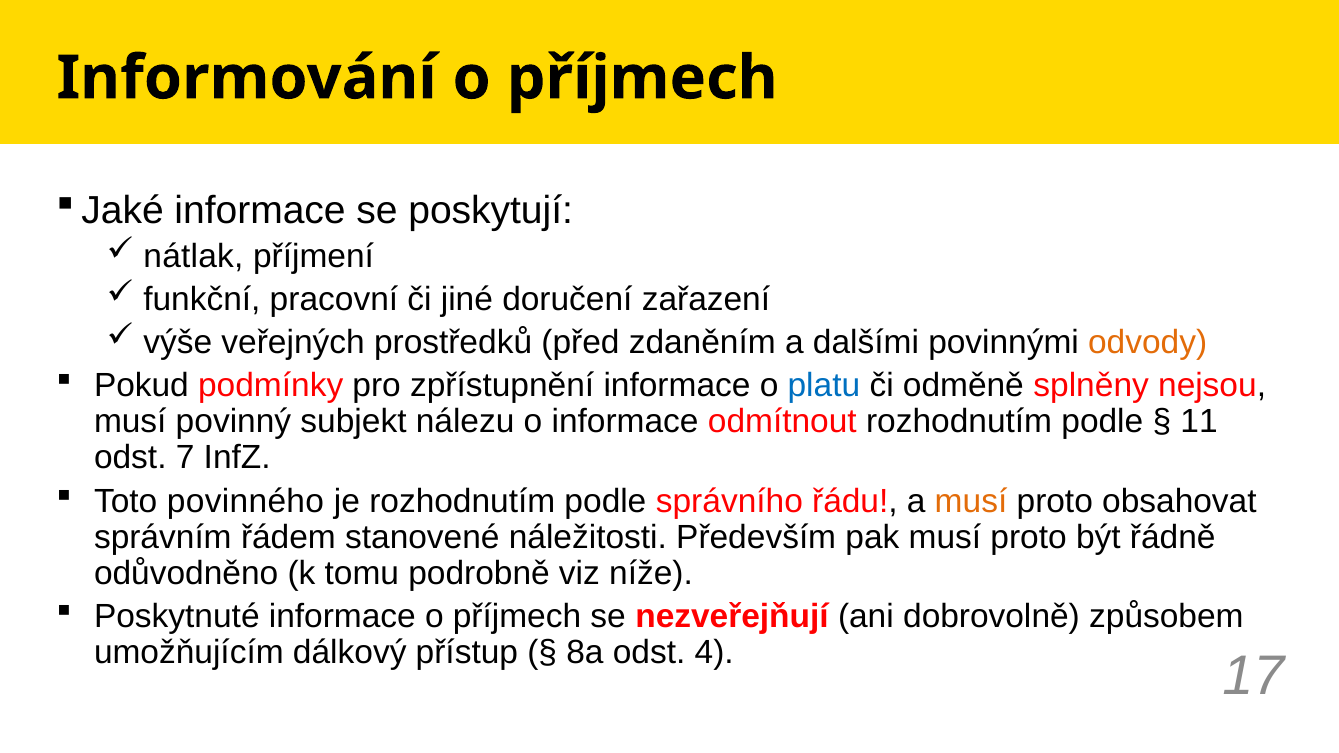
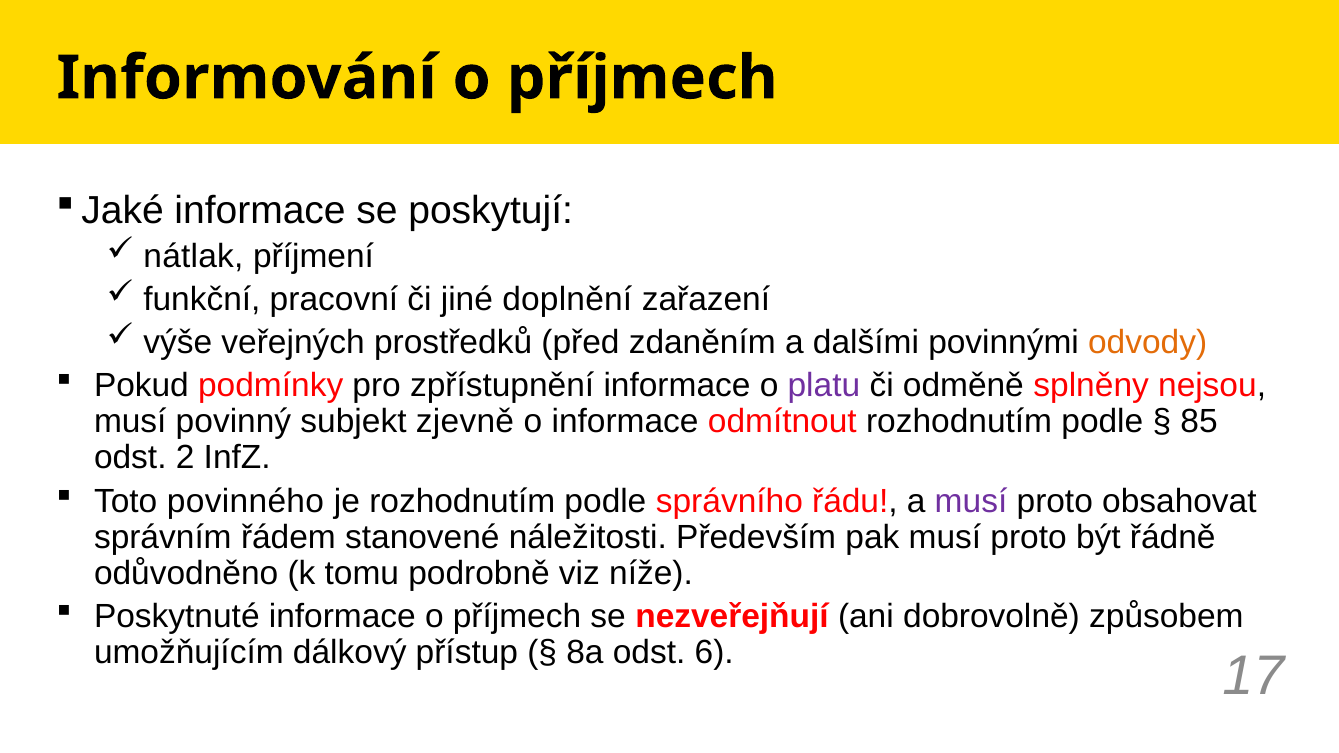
doručení: doručení -> doplnění (567, 300)
platu colour: blue -> purple (824, 386)
nálezu: nálezu -> zjevně (465, 422)
11: 11 -> 85 (1199, 422)
7: 7 -> 2 (185, 458)
musí colour: orange -> purple (971, 501)
4: 4 -> 6 (714, 653)
